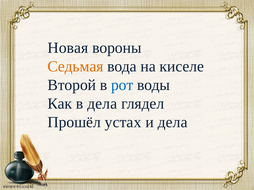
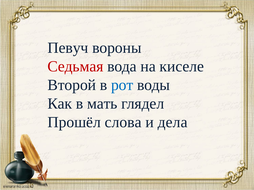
Новая: Новая -> Певуч (68, 48)
Седьмая colour: orange -> red (75, 67)
в дела: дела -> мать (102, 104)
устах: устах -> слова (123, 122)
